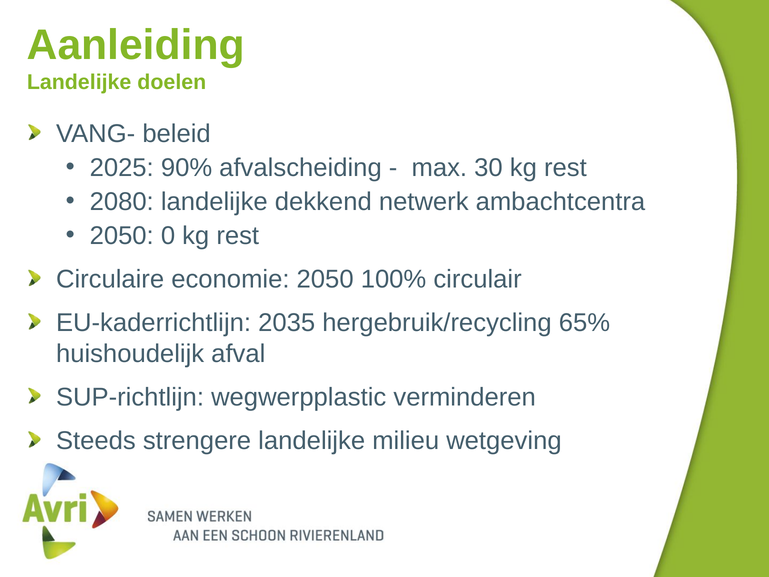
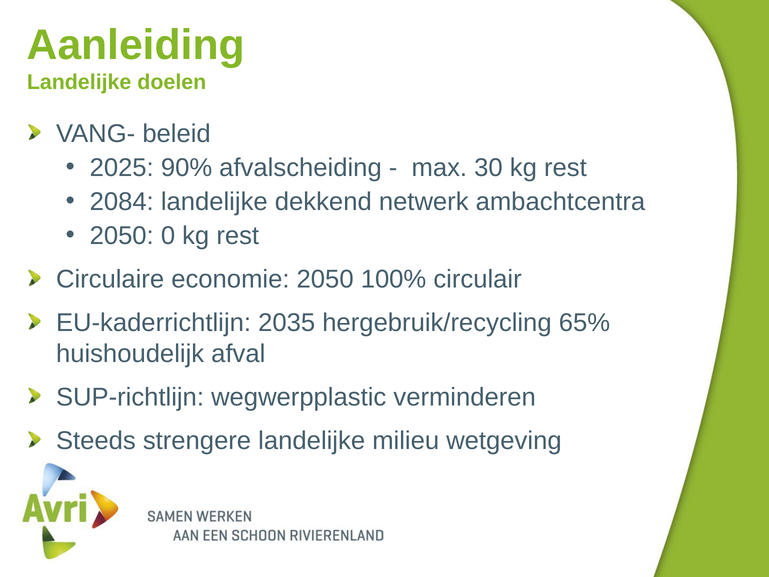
2080: 2080 -> 2084 (122, 202)
